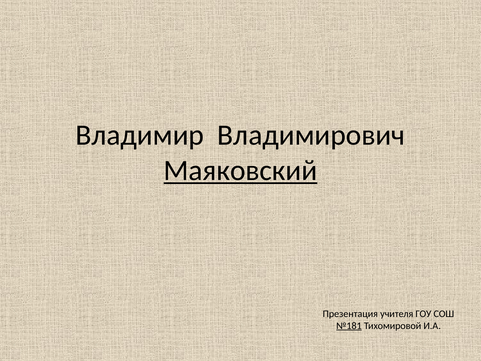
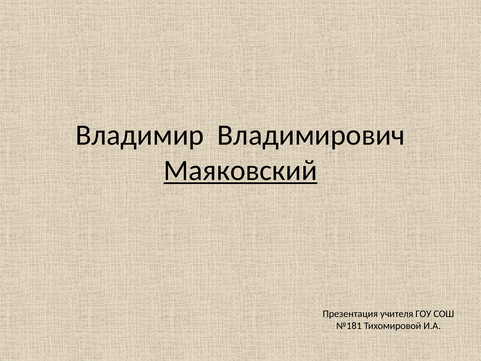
№181 underline: present -> none (349, 326)
